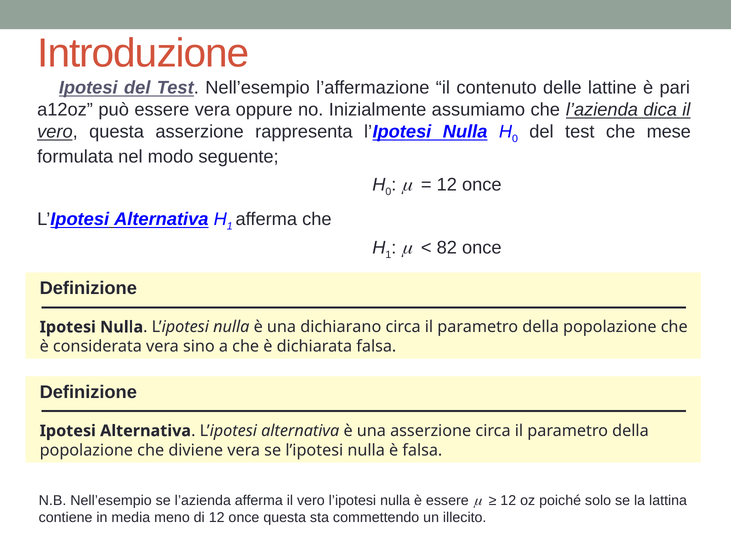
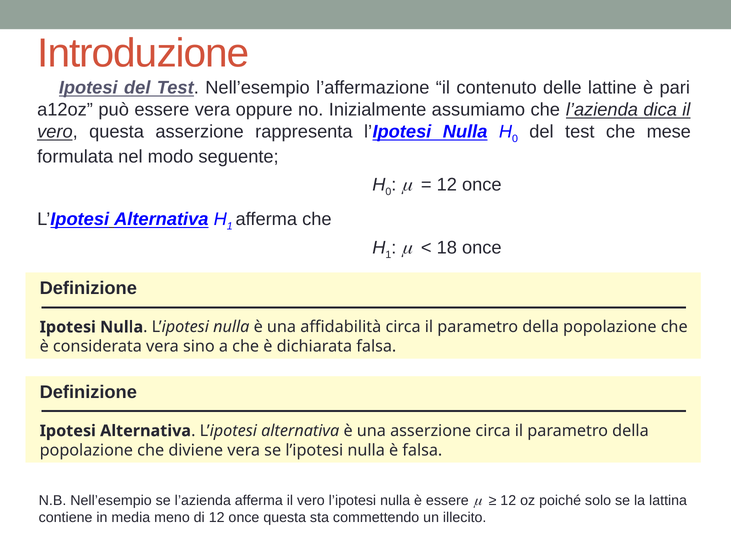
82: 82 -> 18 (447, 248)
dichiarano: dichiarano -> affidabilità (341, 327)
